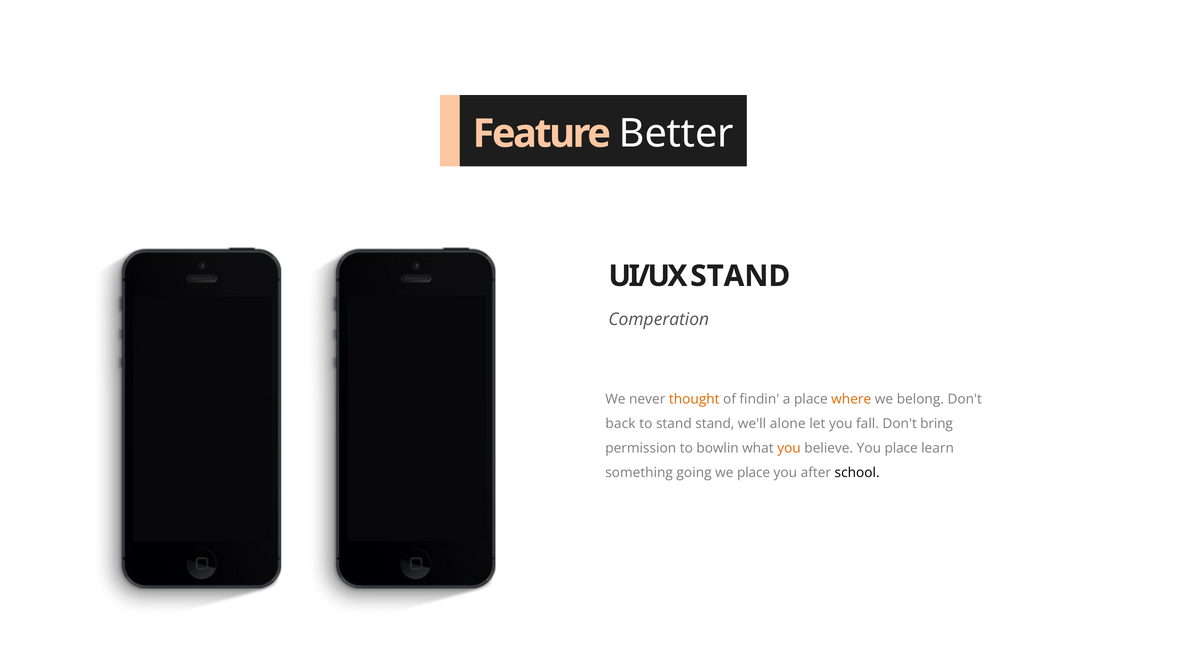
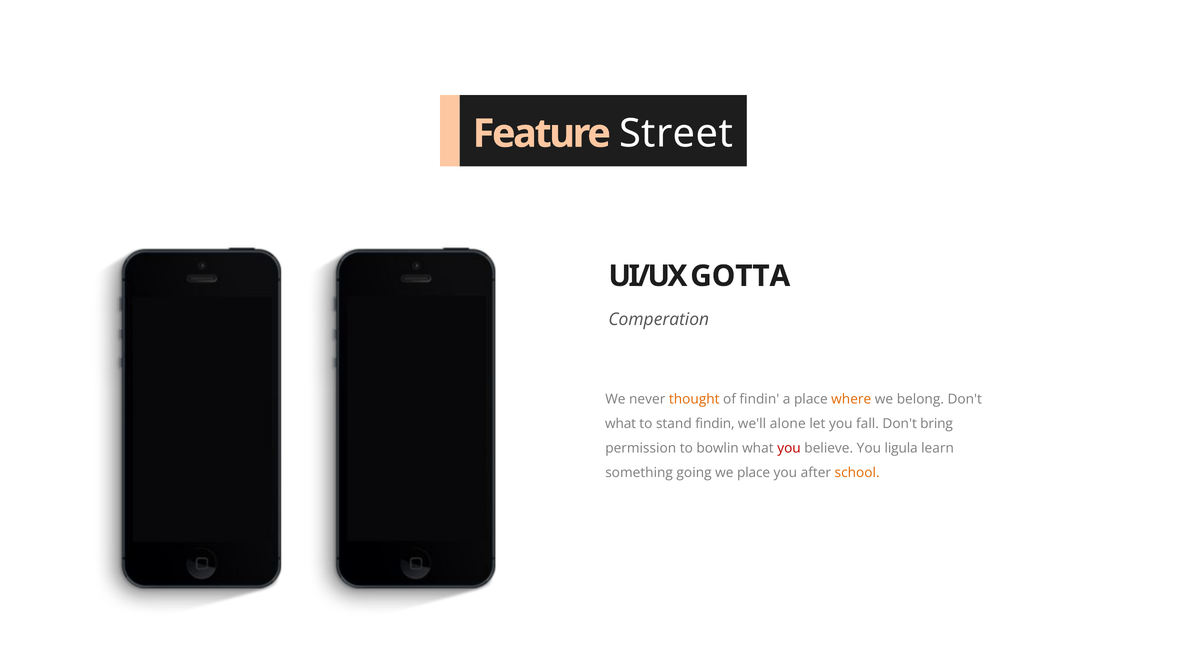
Better: Better -> Street (676, 134)
UI/UX STAND: STAND -> GOTTA (740, 276)
back: back -> what (621, 424)
stand stand: stand -> findin (715, 424)
you colour: orange -> red (789, 448)
You place: place -> ligula (901, 448)
school colour: black -> orange (857, 473)
